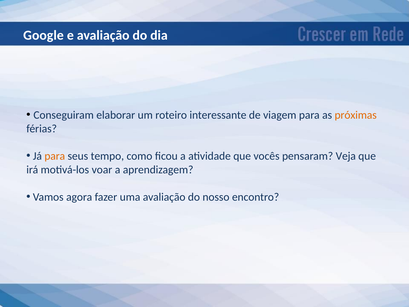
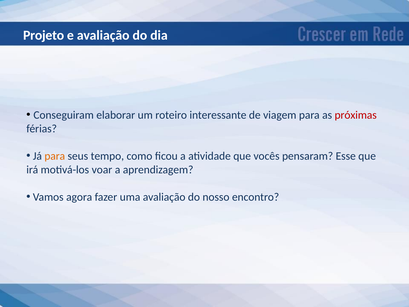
Google: Google -> Projeto (44, 35)
próximas colour: orange -> red (356, 115)
Veja: Veja -> Esse (346, 156)
